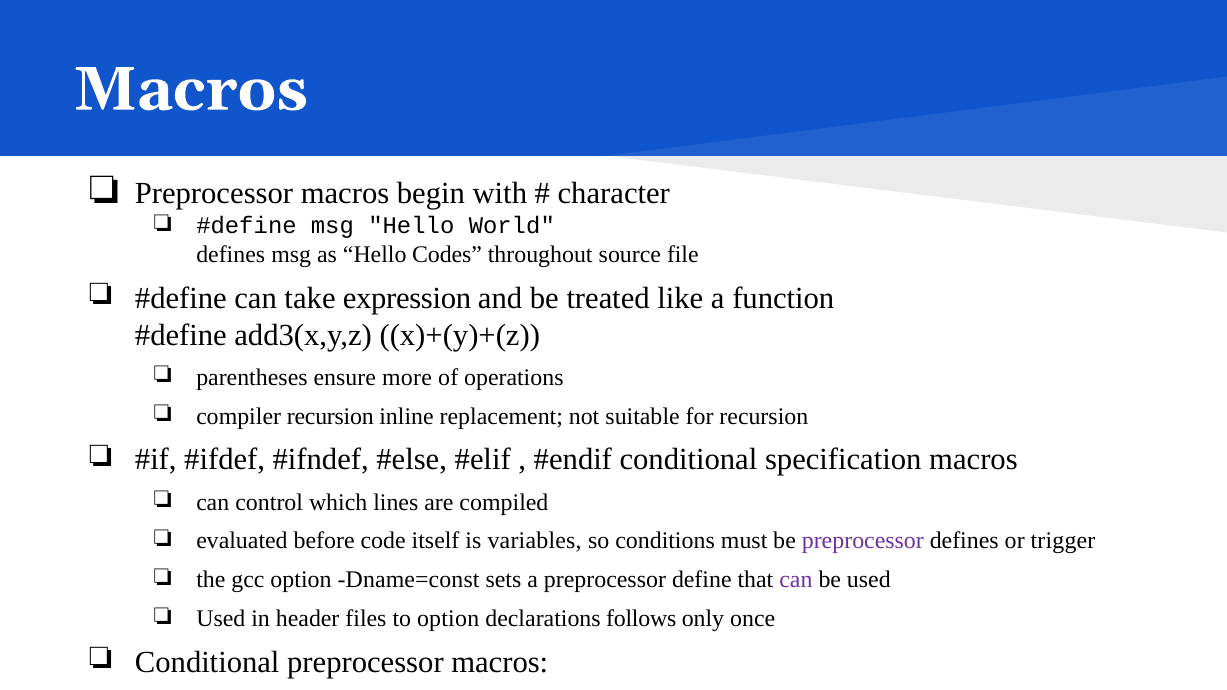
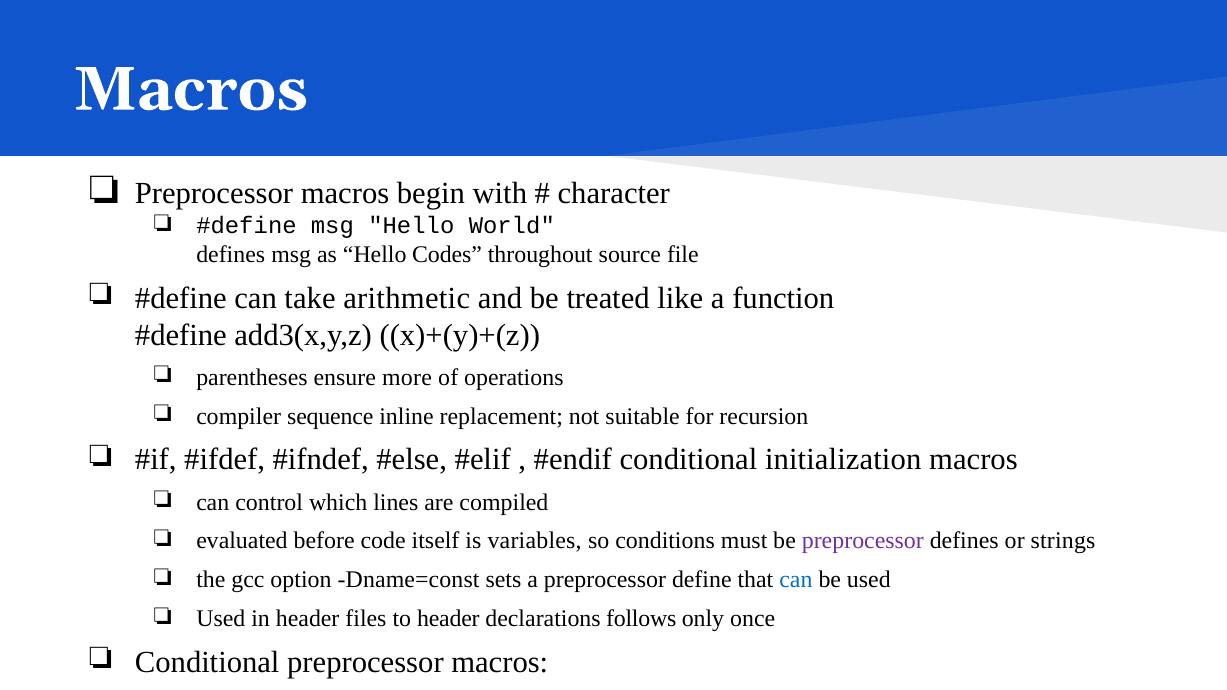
expression: expression -> arithmetic (407, 298)
compiler recursion: recursion -> sequence (330, 416)
specification: specification -> initialization (843, 460)
or trigger: trigger -> strings (1063, 541)
can colour: purple -> blue (796, 580)
to option: option -> header (448, 619)
